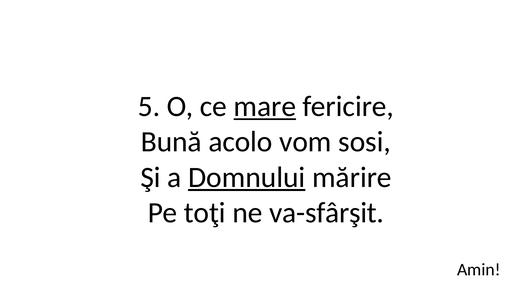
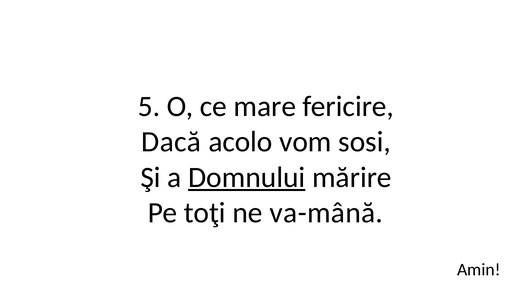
mare underline: present -> none (265, 106)
Bună: Bună -> Dacă (171, 142)
va-sfârşit: va-sfârşit -> va-mână (326, 213)
